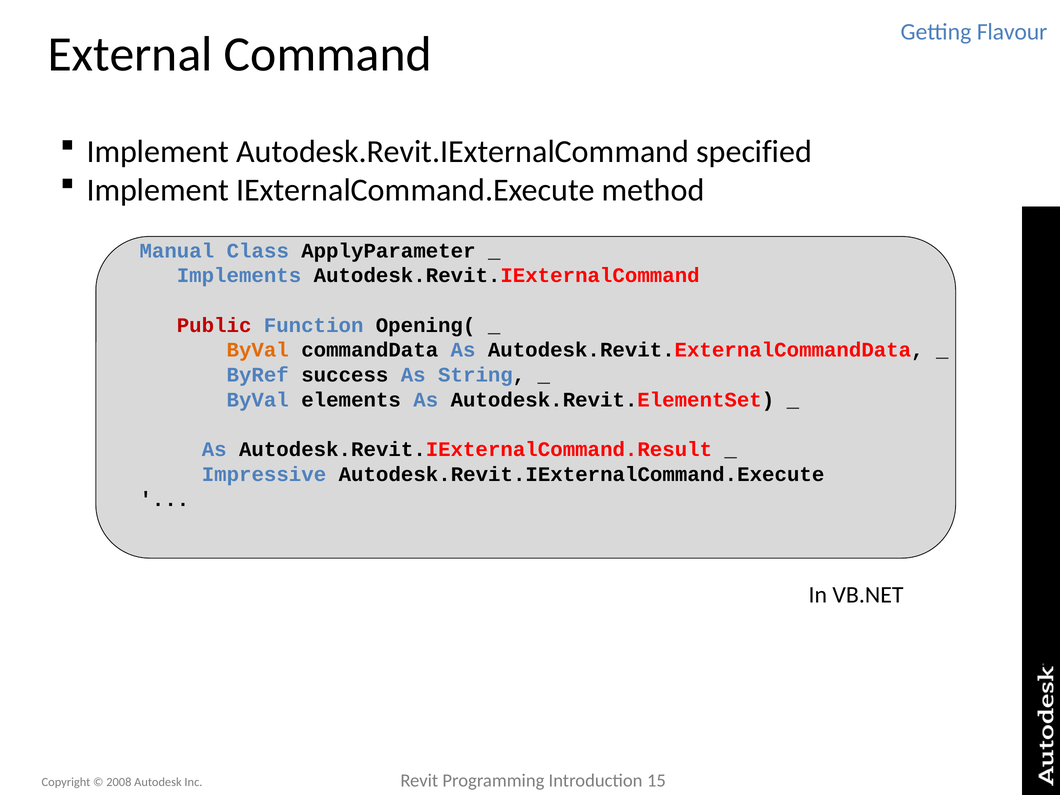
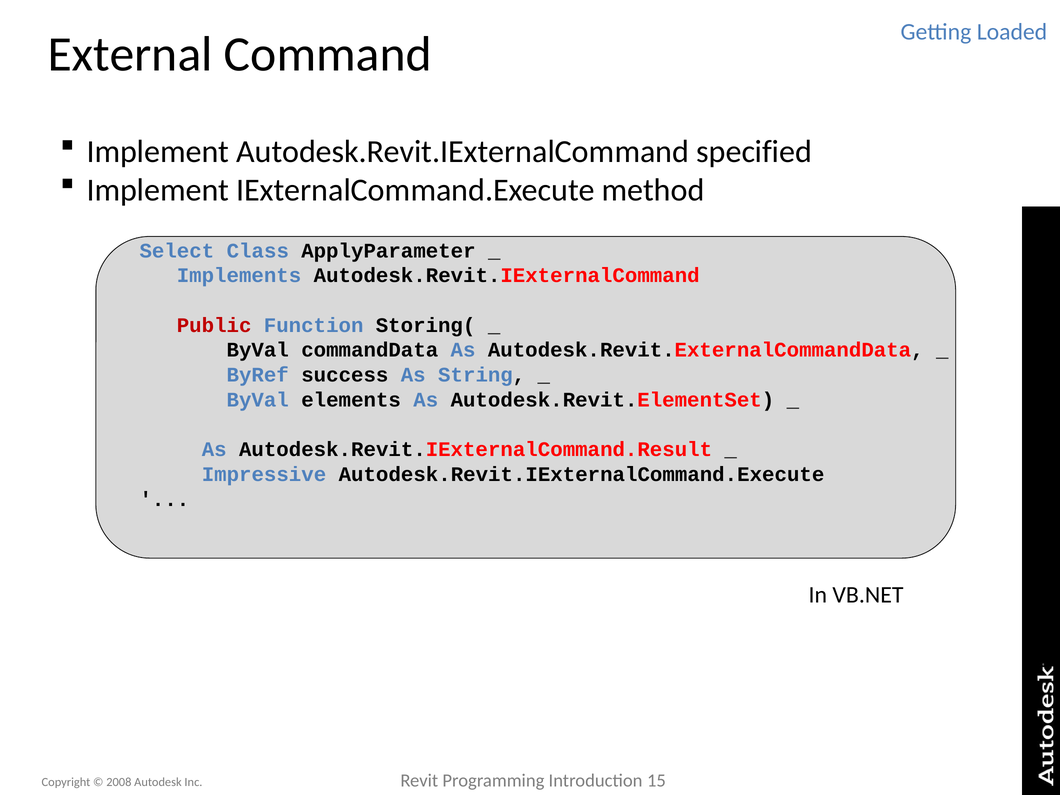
Flavour: Flavour -> Loaded (1012, 32)
Manual: Manual -> Select (177, 251)
Opening(: Opening( -> Storing( (426, 325)
ByVal colour: orange -> black (258, 350)
